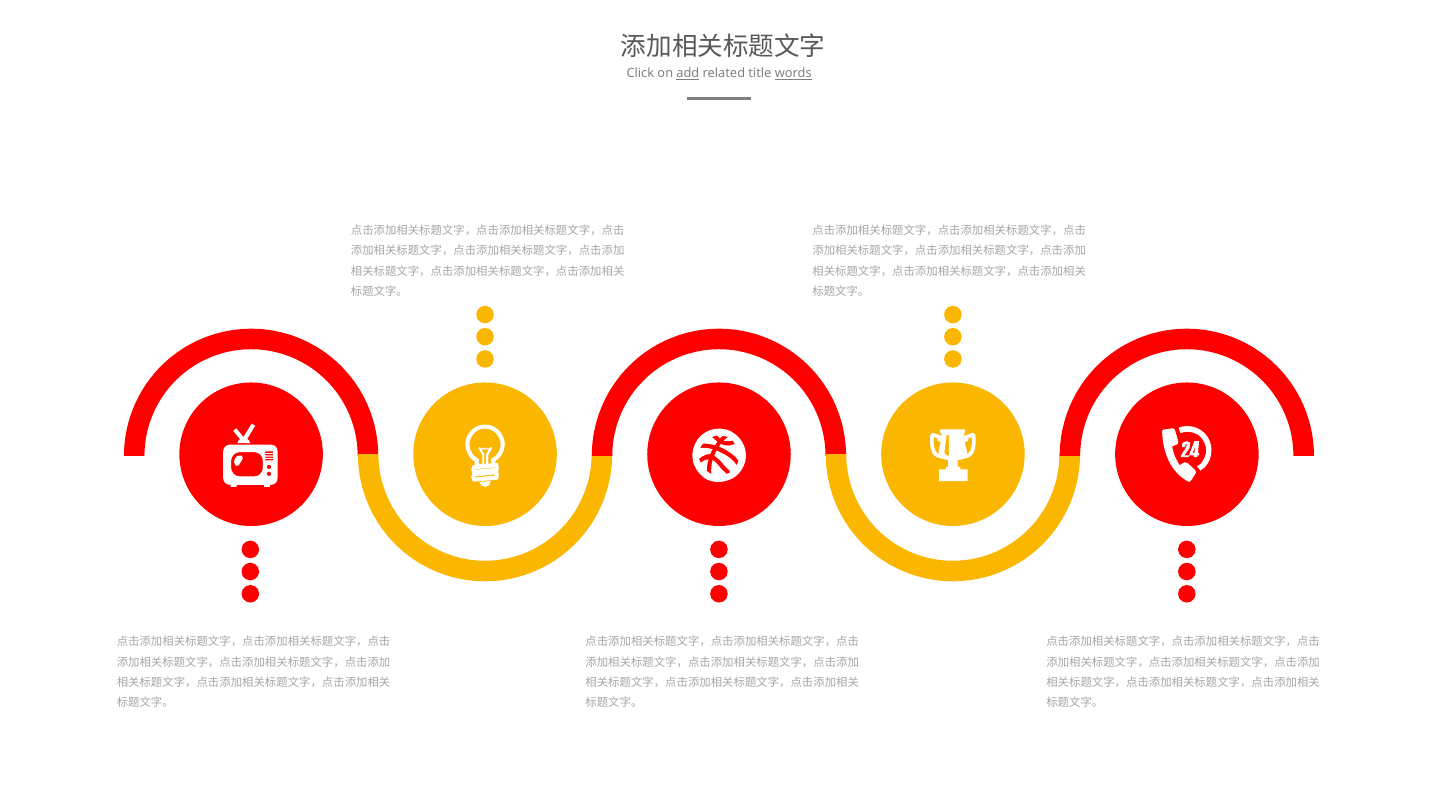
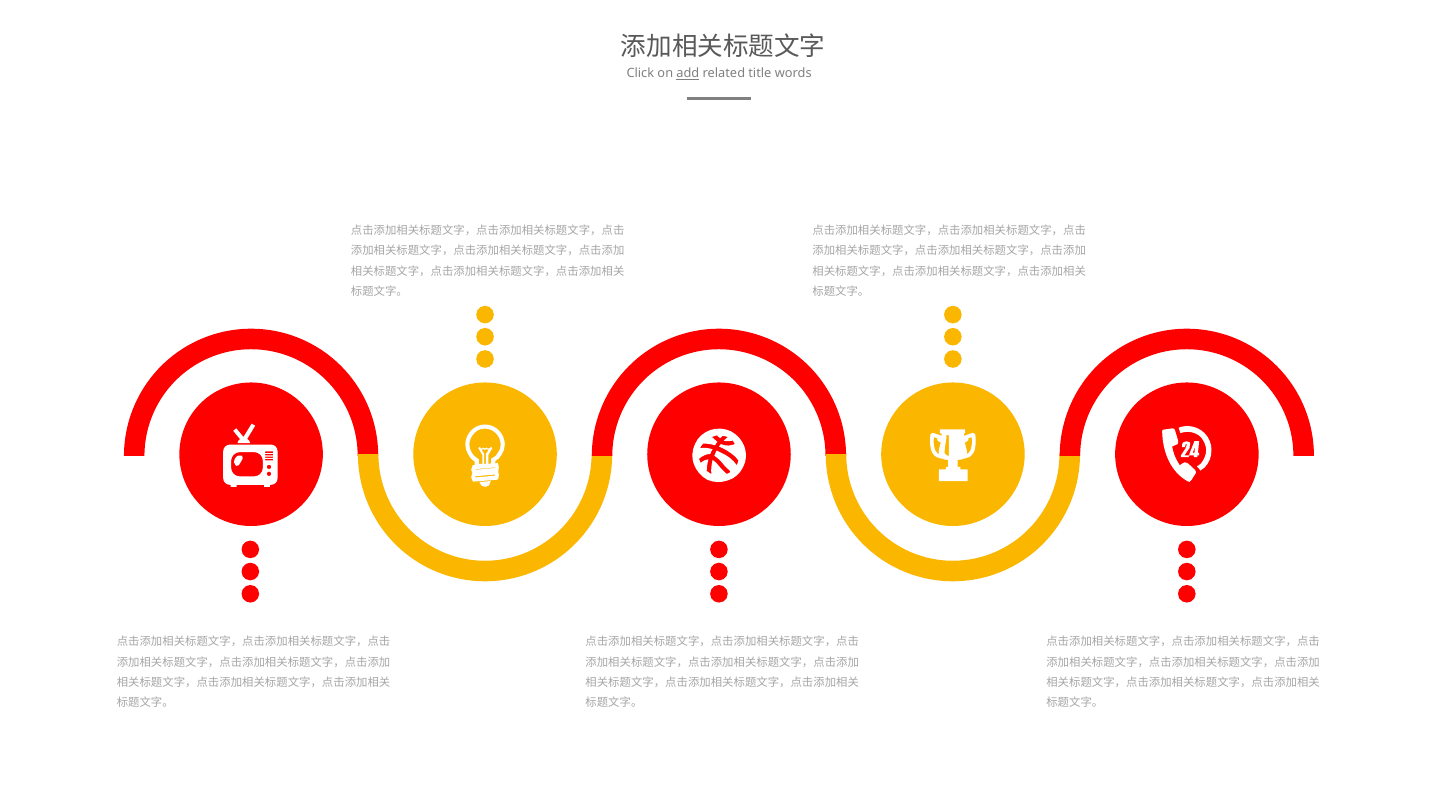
words underline: present -> none (793, 74)
